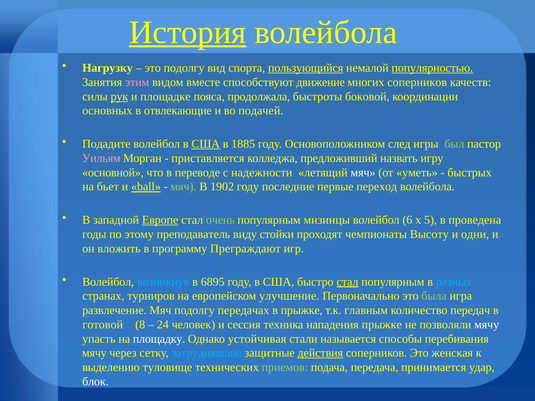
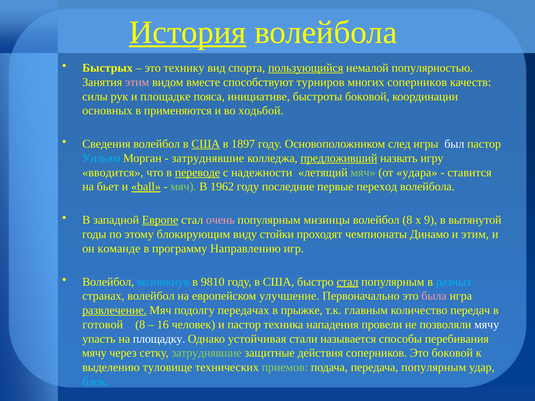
Нагрузку: Нагрузку -> Быстрых (108, 68)
это подолгу: подолгу -> технику (184, 68)
популярностью underline: present -> none (432, 68)
движение: движение -> турниров (320, 82)
рук underline: present -> none (119, 97)
продолжала: продолжала -> инициативе (259, 97)
отвлекающие: отвлекающие -> применяются (178, 111)
подачей: подачей -> ходьбой (261, 111)
Подадите: Подадите -> Сведения (106, 144)
1885: 1885 -> 1897 (243, 144)
был colour: light green -> white (454, 144)
Уильям colour: pink -> light blue (101, 158)
приставляется: приставляется -> затруднявшие (208, 158)
предложивший underline: none -> present (339, 158)
основной: основной -> вводится (113, 173)
переводе underline: none -> present (197, 173)
мяч colour: white -> light green (363, 173)
уметь: уметь -> удара (417, 173)
быстрых: быстрых -> ставится (470, 173)
1902: 1902 -> 1962 (222, 187)
очень colour: light green -> pink (220, 220)
волейбол 6: 6 -> 8 (407, 220)
5: 5 -> 9 (431, 220)
проведена: проведена -> вытянутой (475, 220)
преподаватель: преподаватель -> блокирующим (193, 234)
Высоту: Высоту -> Динамо (429, 234)
и одни: одни -> этим (475, 234)
вложить: вложить -> команде (119, 249)
Преграждают: Преграждают -> Направлению (245, 249)
6895: 6895 -> 9810 (213, 282)
странах турниров: турниров -> волейбол (151, 296)
была colour: light green -> pink (434, 296)
развлечение underline: none -> present (114, 310)
24: 24 -> 16 (163, 325)
и сессия: сессия -> пастор (244, 325)
нападения прыжке: прыжке -> провели (382, 325)
затруднявшие colour: light blue -> light green (207, 353)
действия underline: present -> none (320, 353)
Это женская: женская -> боковой (452, 353)
передача принимается: принимается -> популярным (434, 367)
блок colour: white -> light blue (95, 382)
